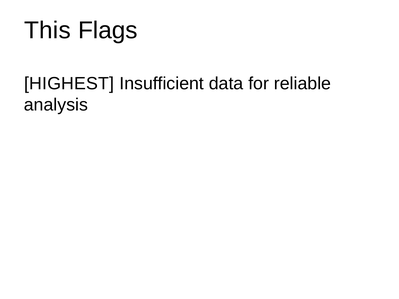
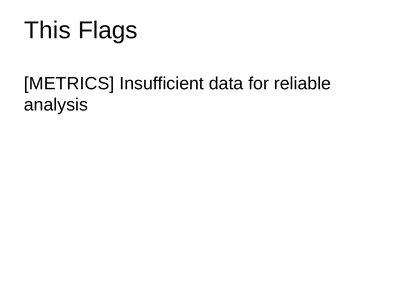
HIGHEST: HIGHEST -> METRICS (69, 84)
